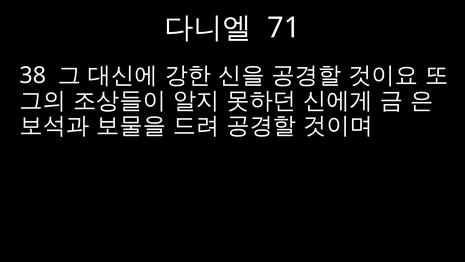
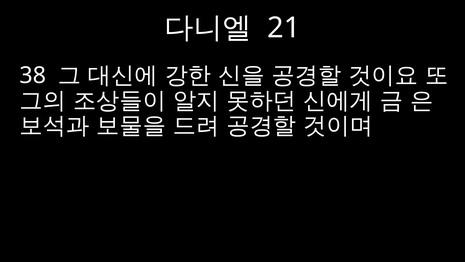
71: 71 -> 21 (284, 28)
